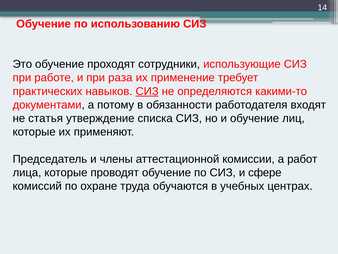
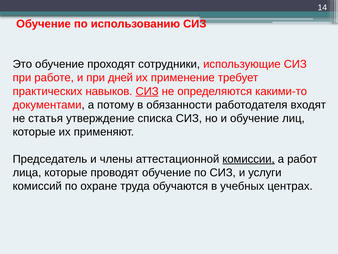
раза: раза -> дней (120, 78)
комиссии underline: none -> present (249, 159)
сфере: сфере -> услуги (265, 172)
